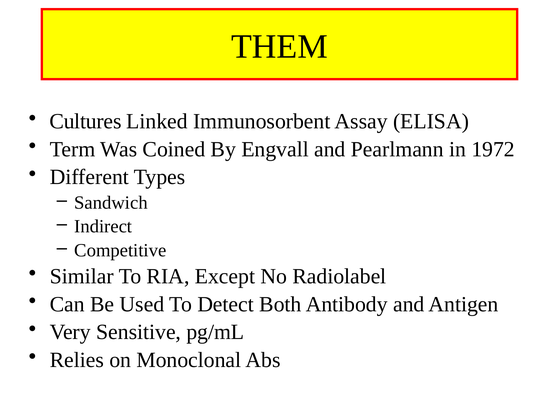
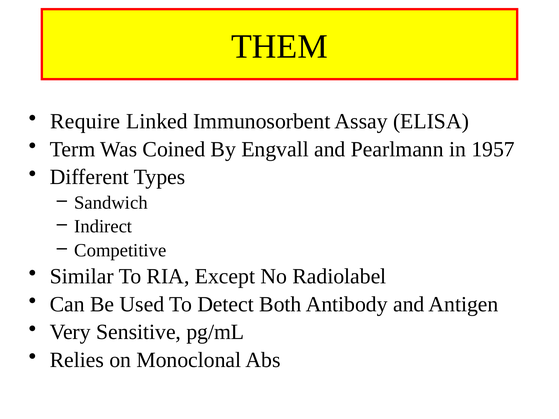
Cultures: Cultures -> Require (85, 122)
1972: 1972 -> 1957 (493, 149)
